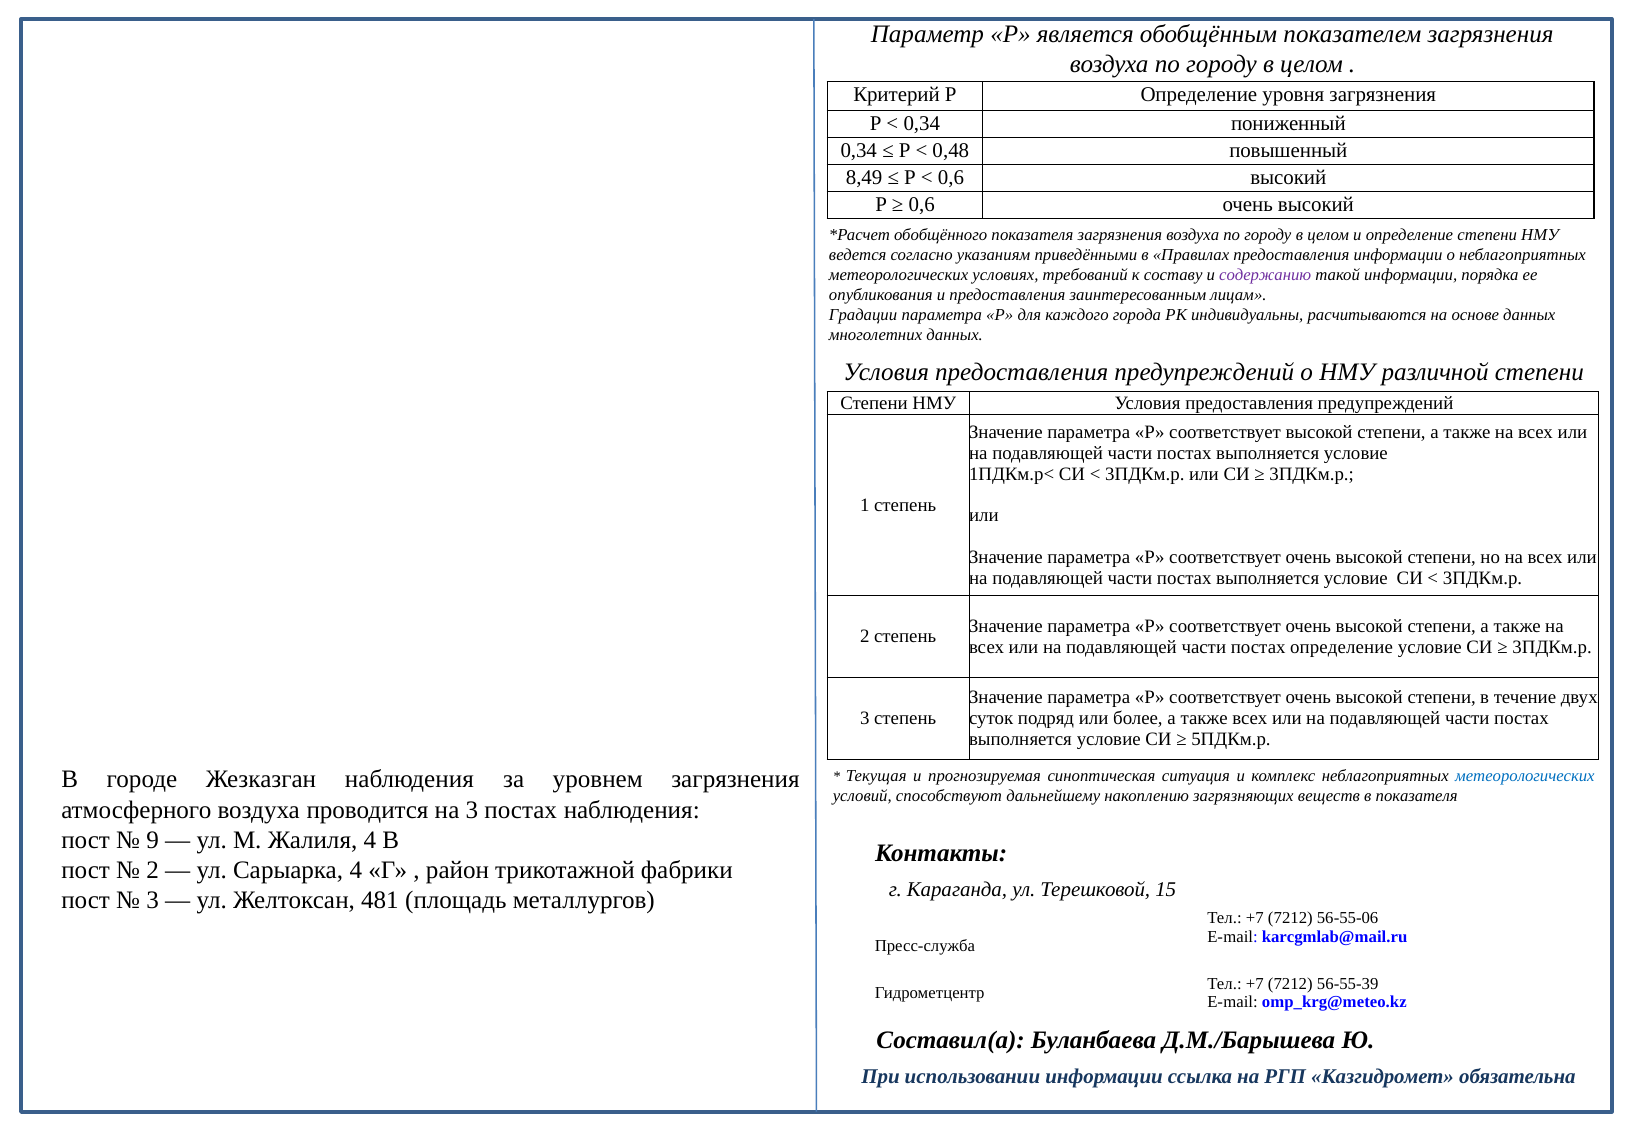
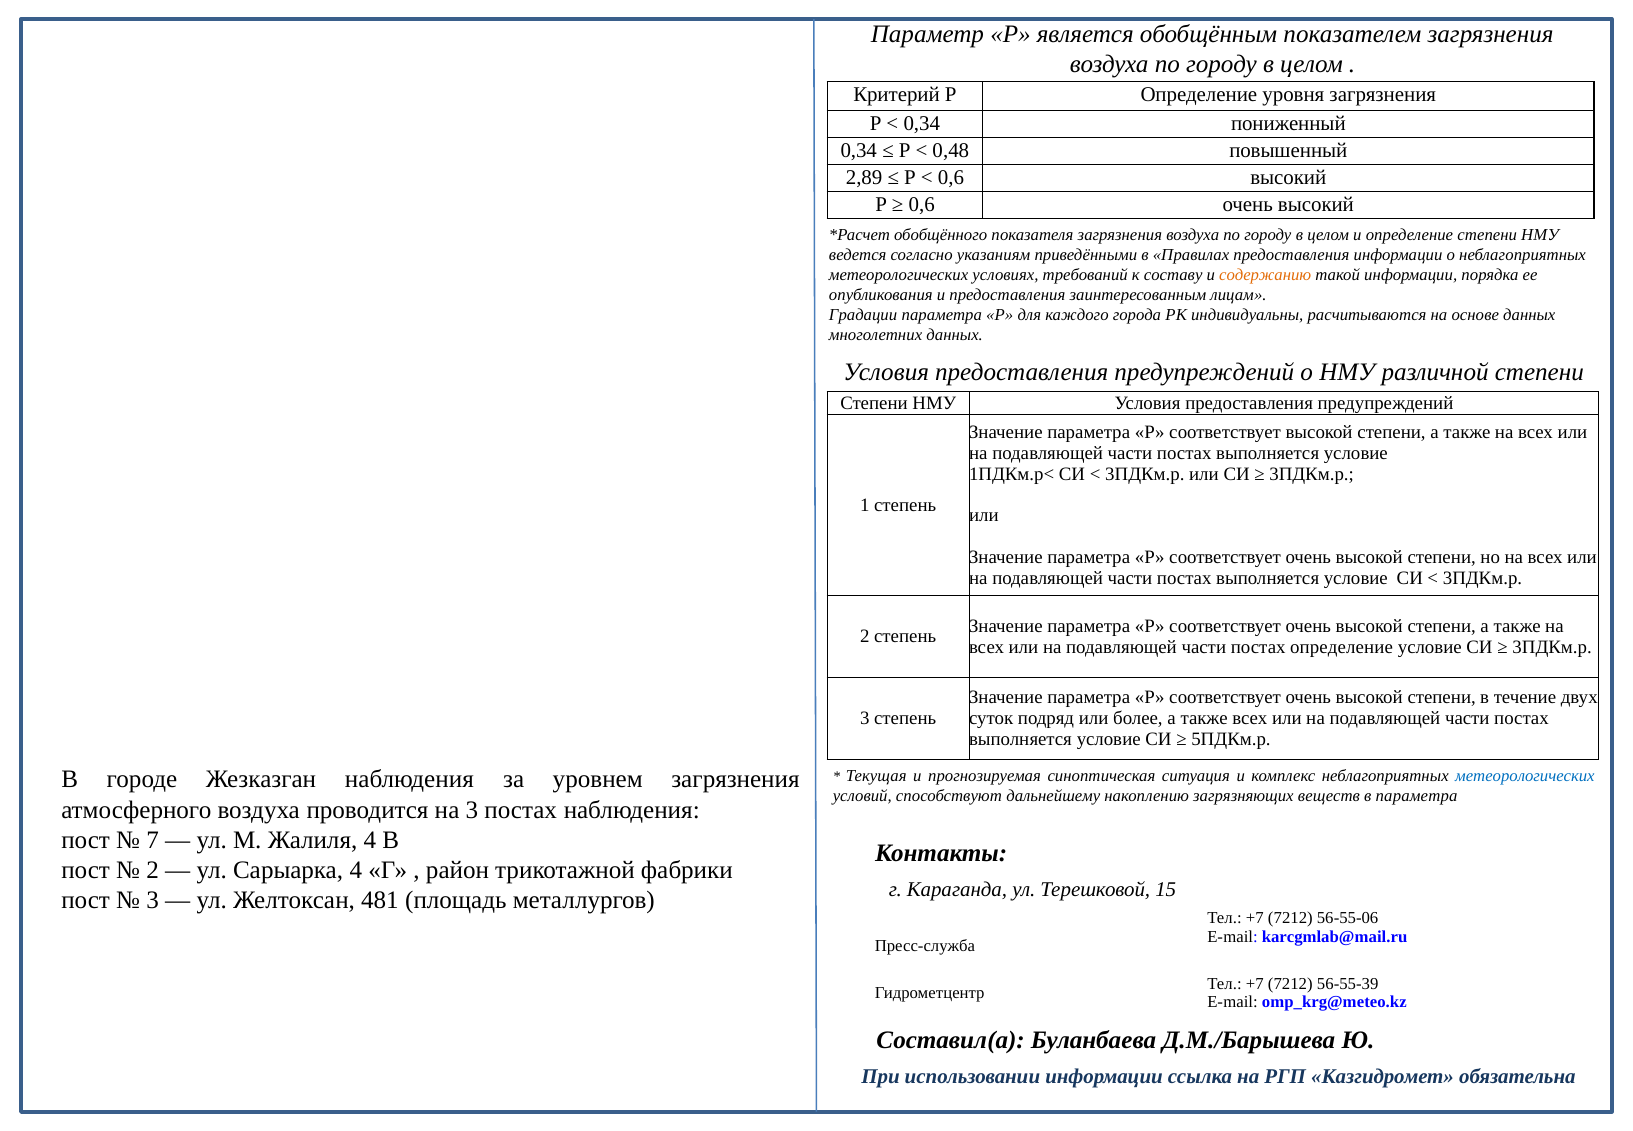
8,49: 8,49 -> 2,89 (864, 177)
содержанию colour: purple -> orange (1265, 275)
в показателя: показателя -> параметра (1417, 796)
9: 9 -> 7 (153, 840)
